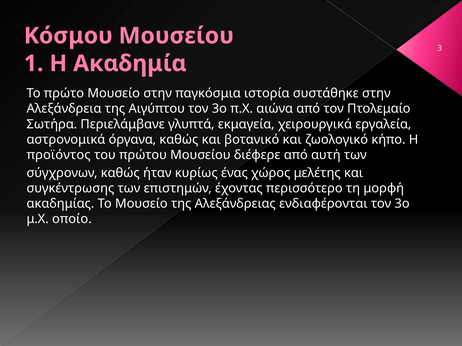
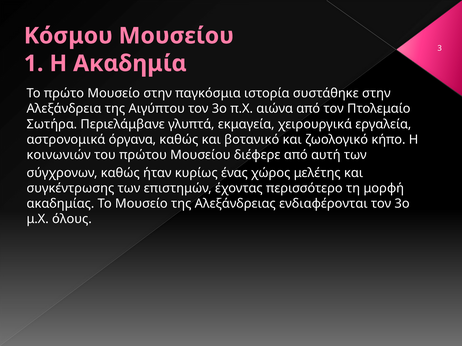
προϊόντος: προϊόντος -> κοινωνιών (59, 155)
οποίο: οποίο -> όλους (72, 219)
